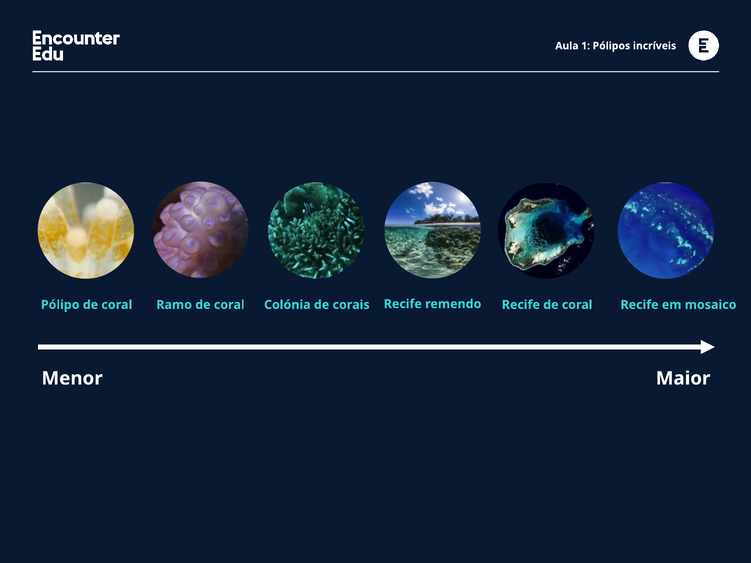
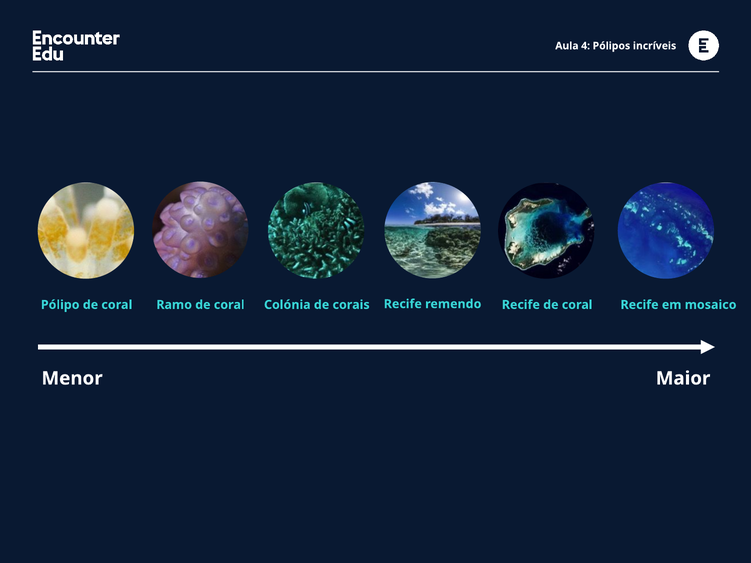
1: 1 -> 4 (586, 46)
